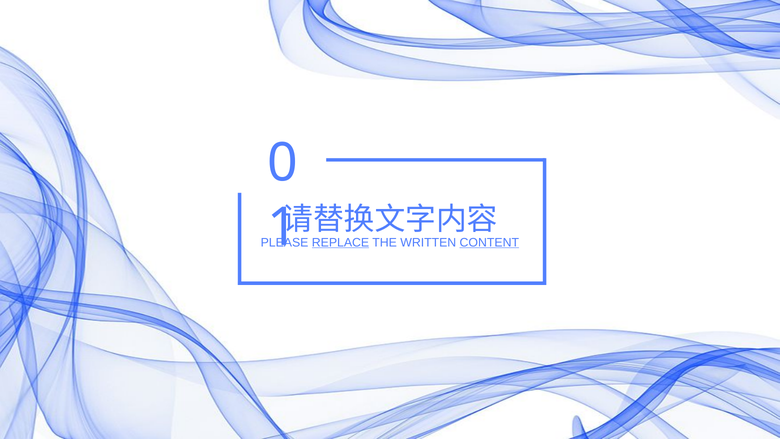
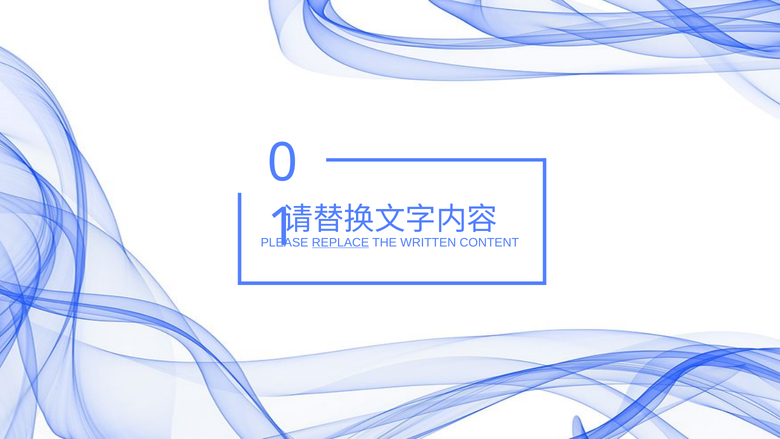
CONTENT underline: present -> none (489, 242)
